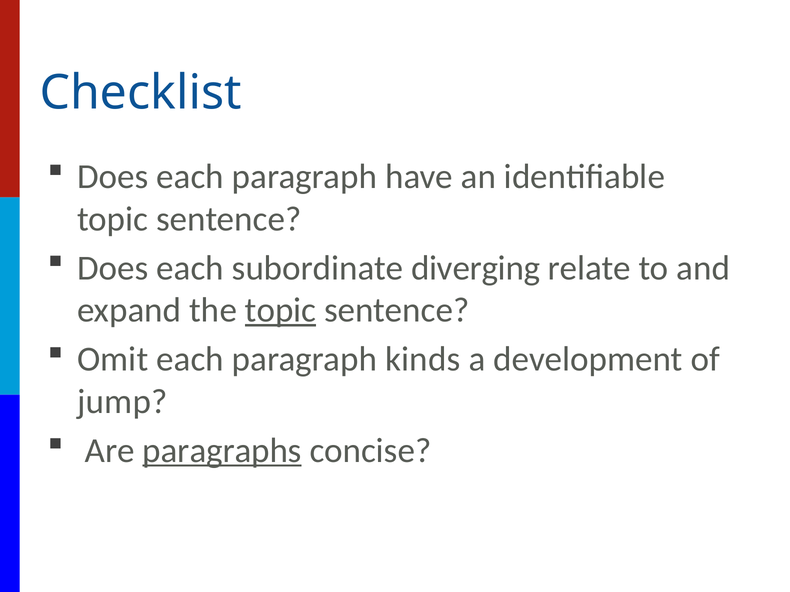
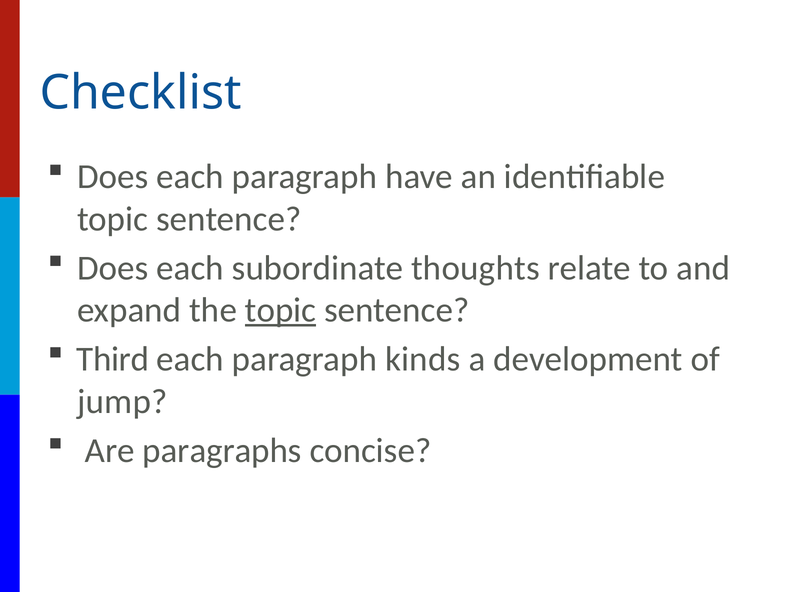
diverging: diverging -> thoughts (475, 268)
Omit: Omit -> Third (113, 360)
paragraphs underline: present -> none (222, 451)
